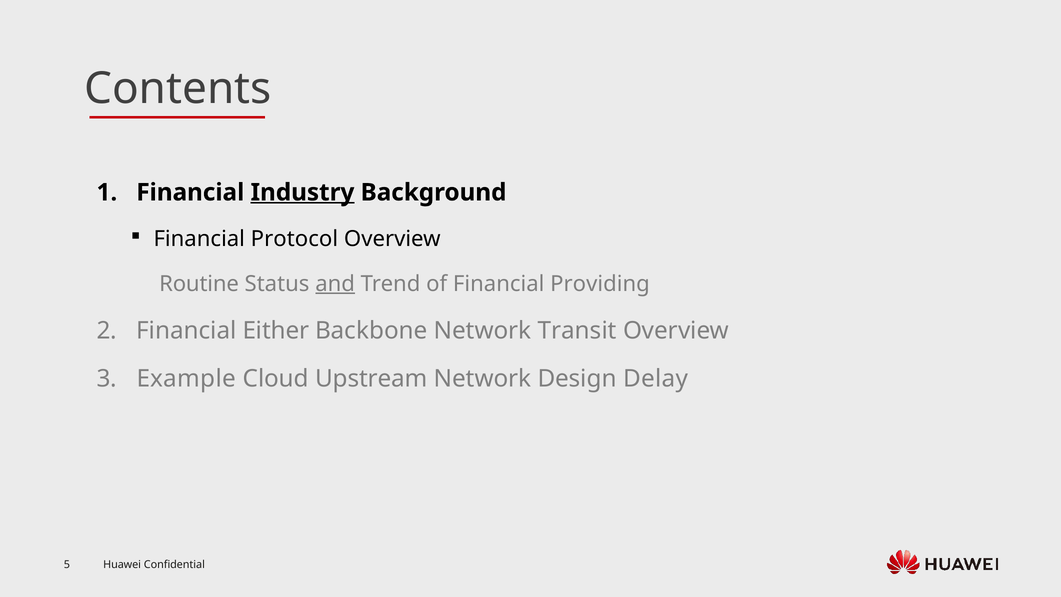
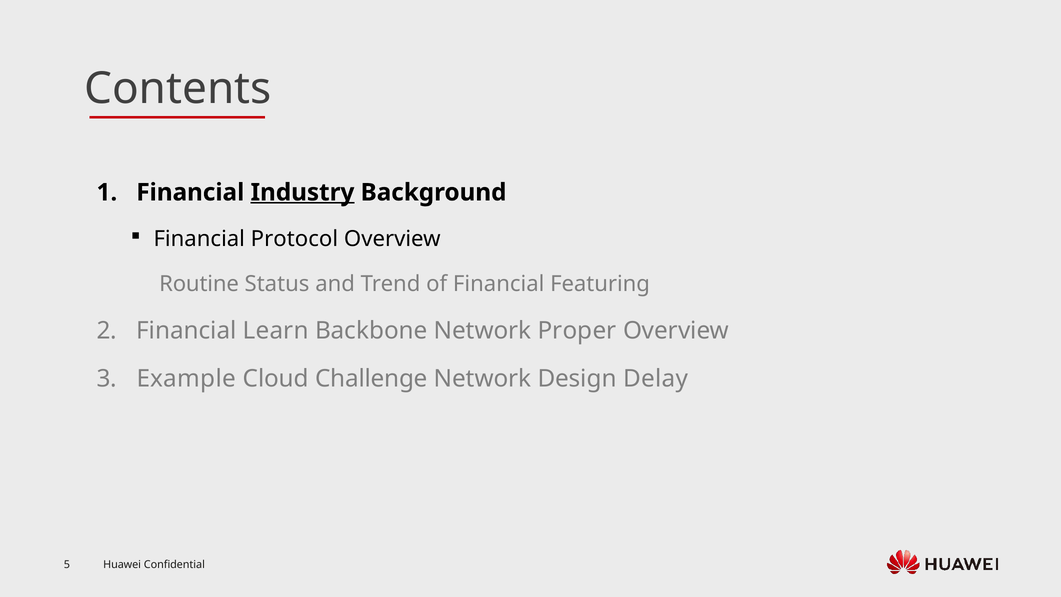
and underline: present -> none (335, 284)
Providing: Providing -> Featuring (600, 284)
Either: Either -> Learn (276, 331)
Transit: Transit -> Proper (577, 331)
Upstream: Upstream -> Challenge (371, 379)
